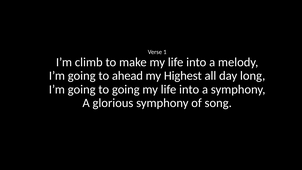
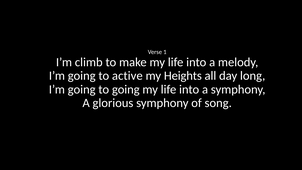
ahead: ahead -> active (127, 76)
Highest: Highest -> Heights (183, 76)
